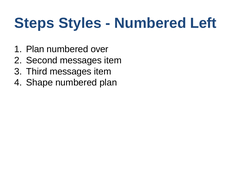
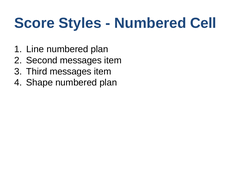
Steps: Steps -> Score (34, 23)
Left: Left -> Cell (203, 23)
Plan: Plan -> Line (35, 49)
over: over -> plan (100, 49)
